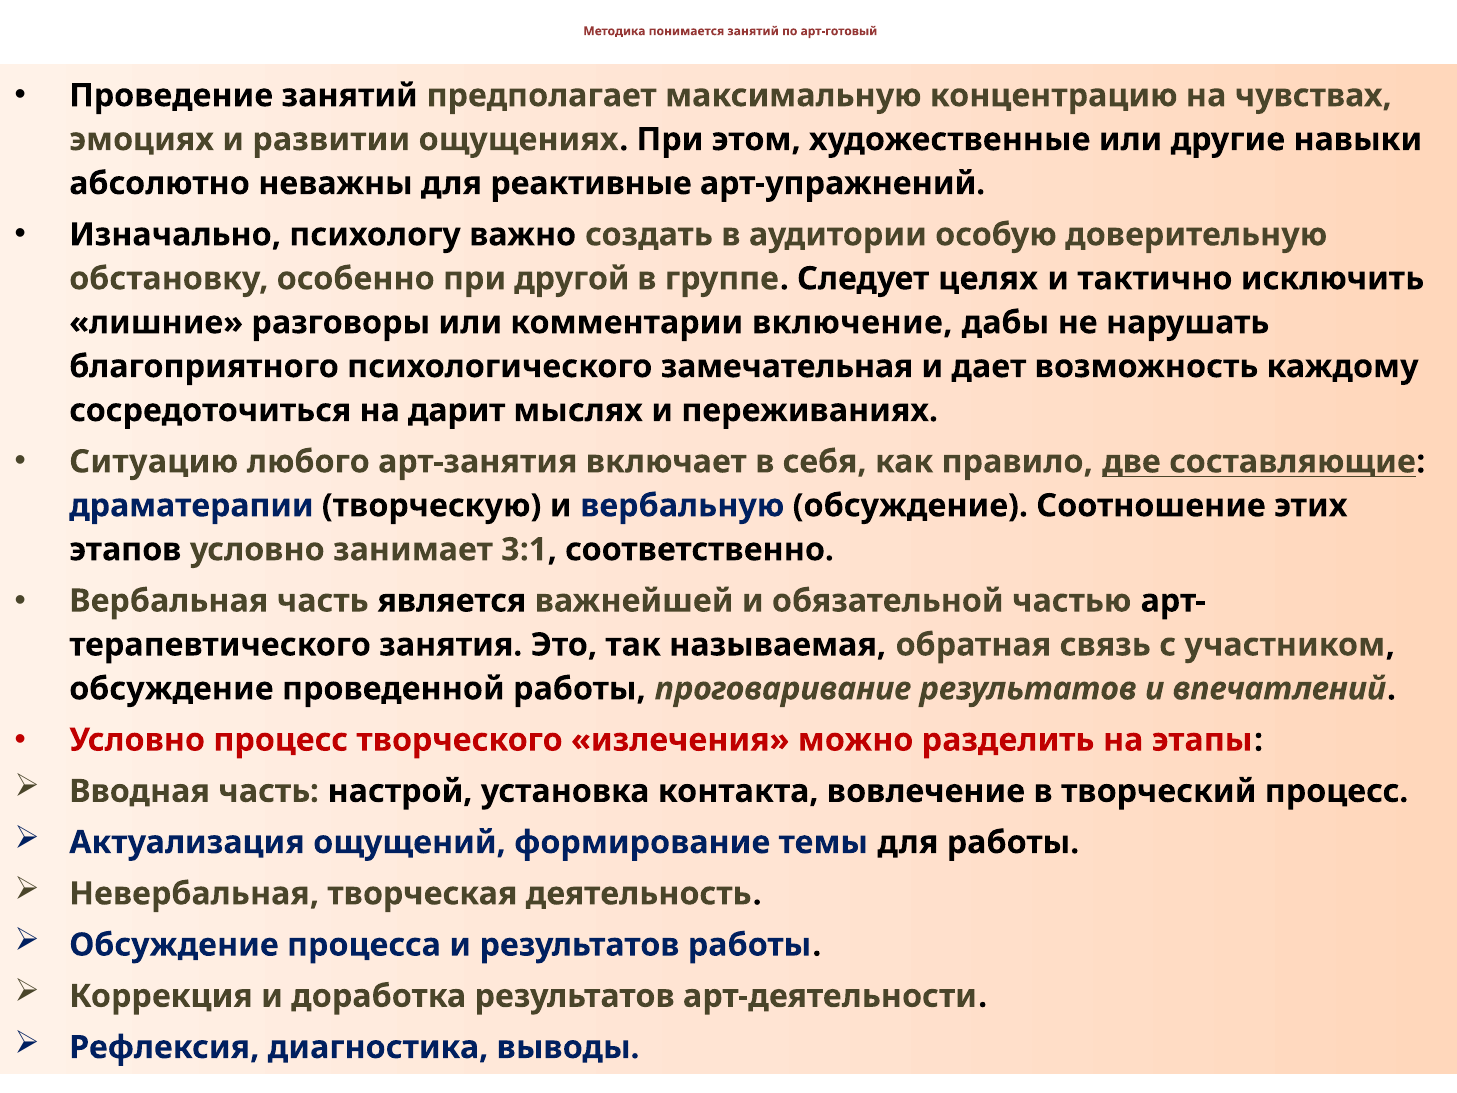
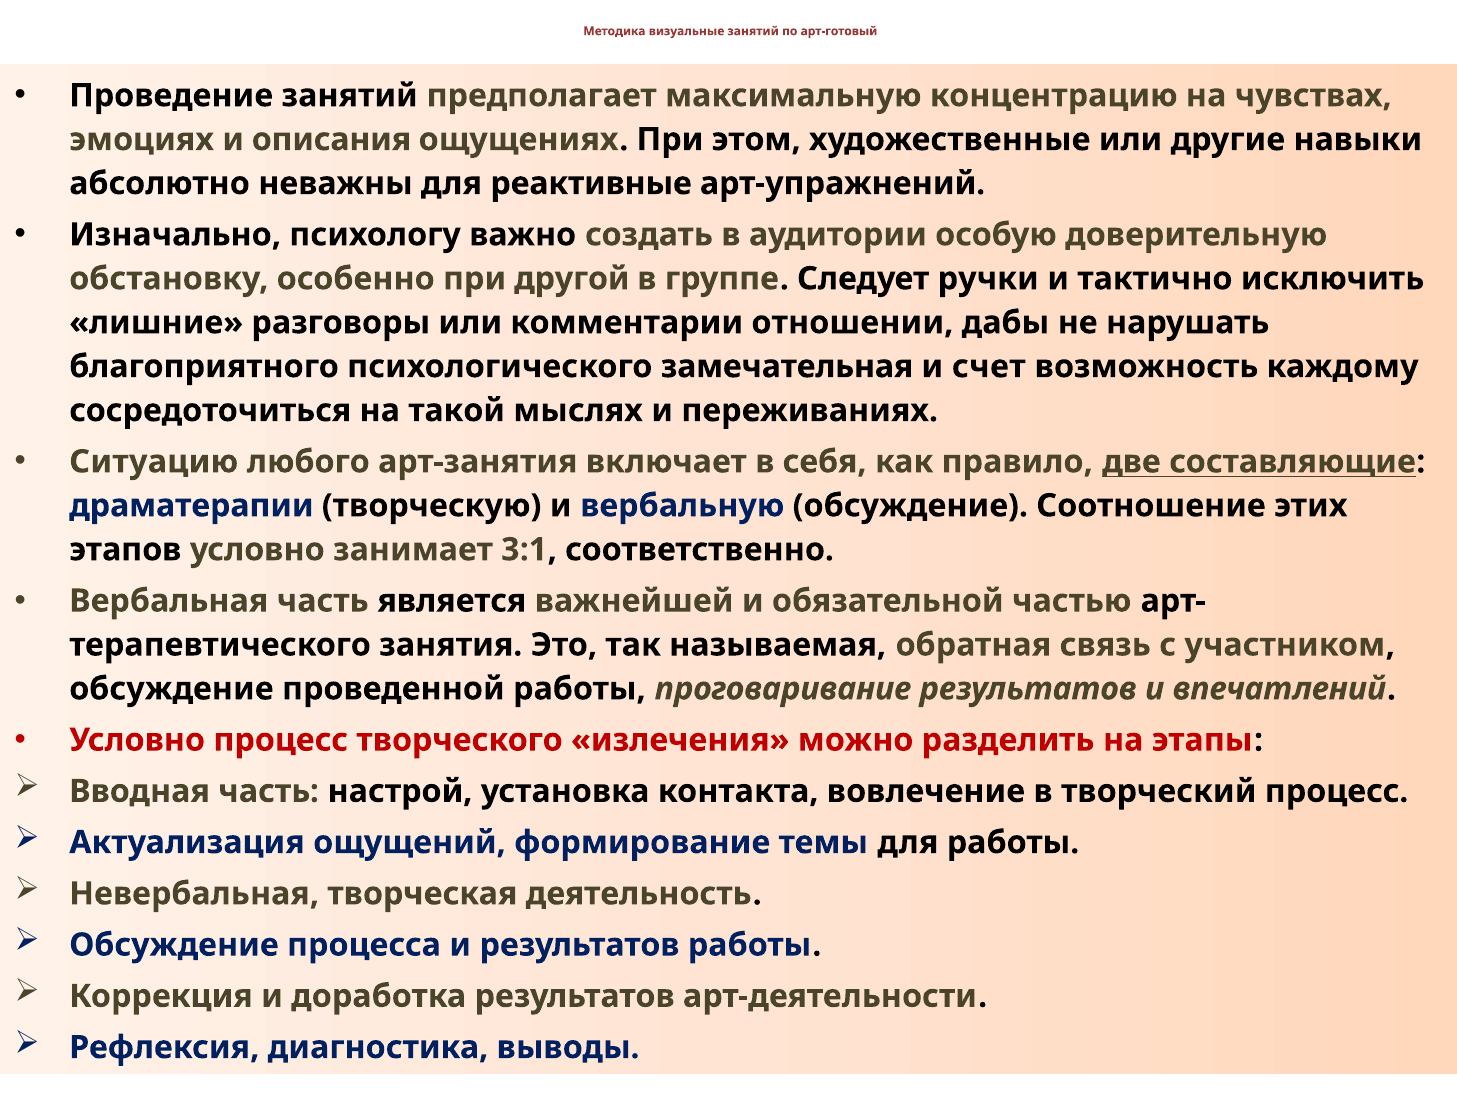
понимается: понимается -> визуальные (686, 31)
развитии: развитии -> описания (331, 139)
целях: целях -> ручки (988, 279)
включение: включение -> отношении (852, 323)
дает: дает -> счет (989, 366)
дарит: дарит -> такой (457, 410)
